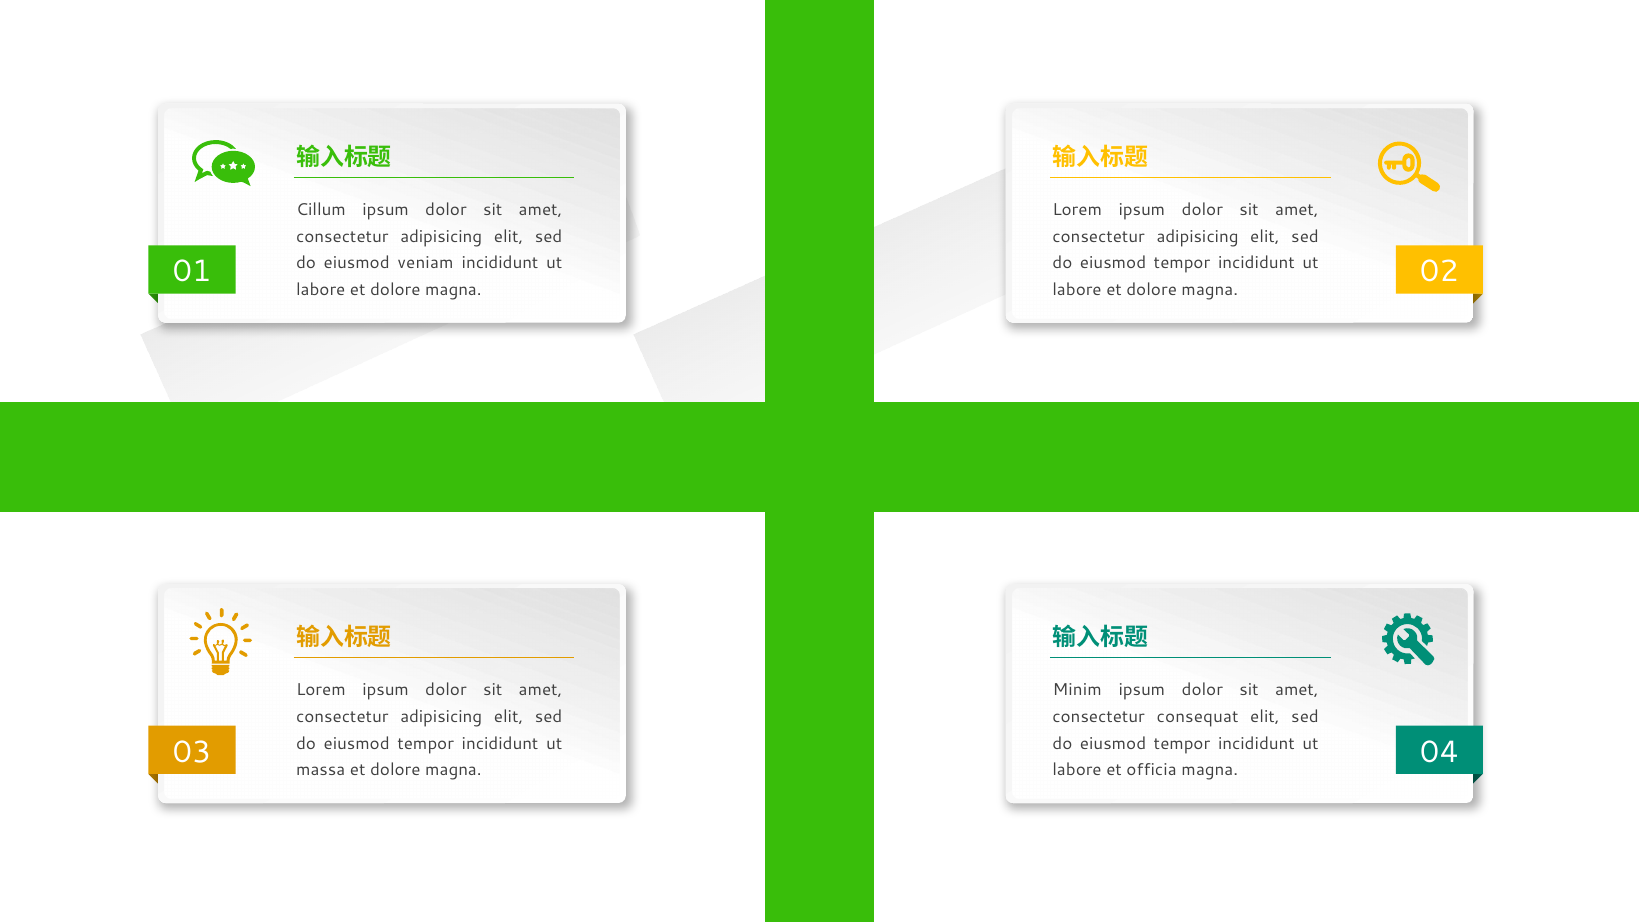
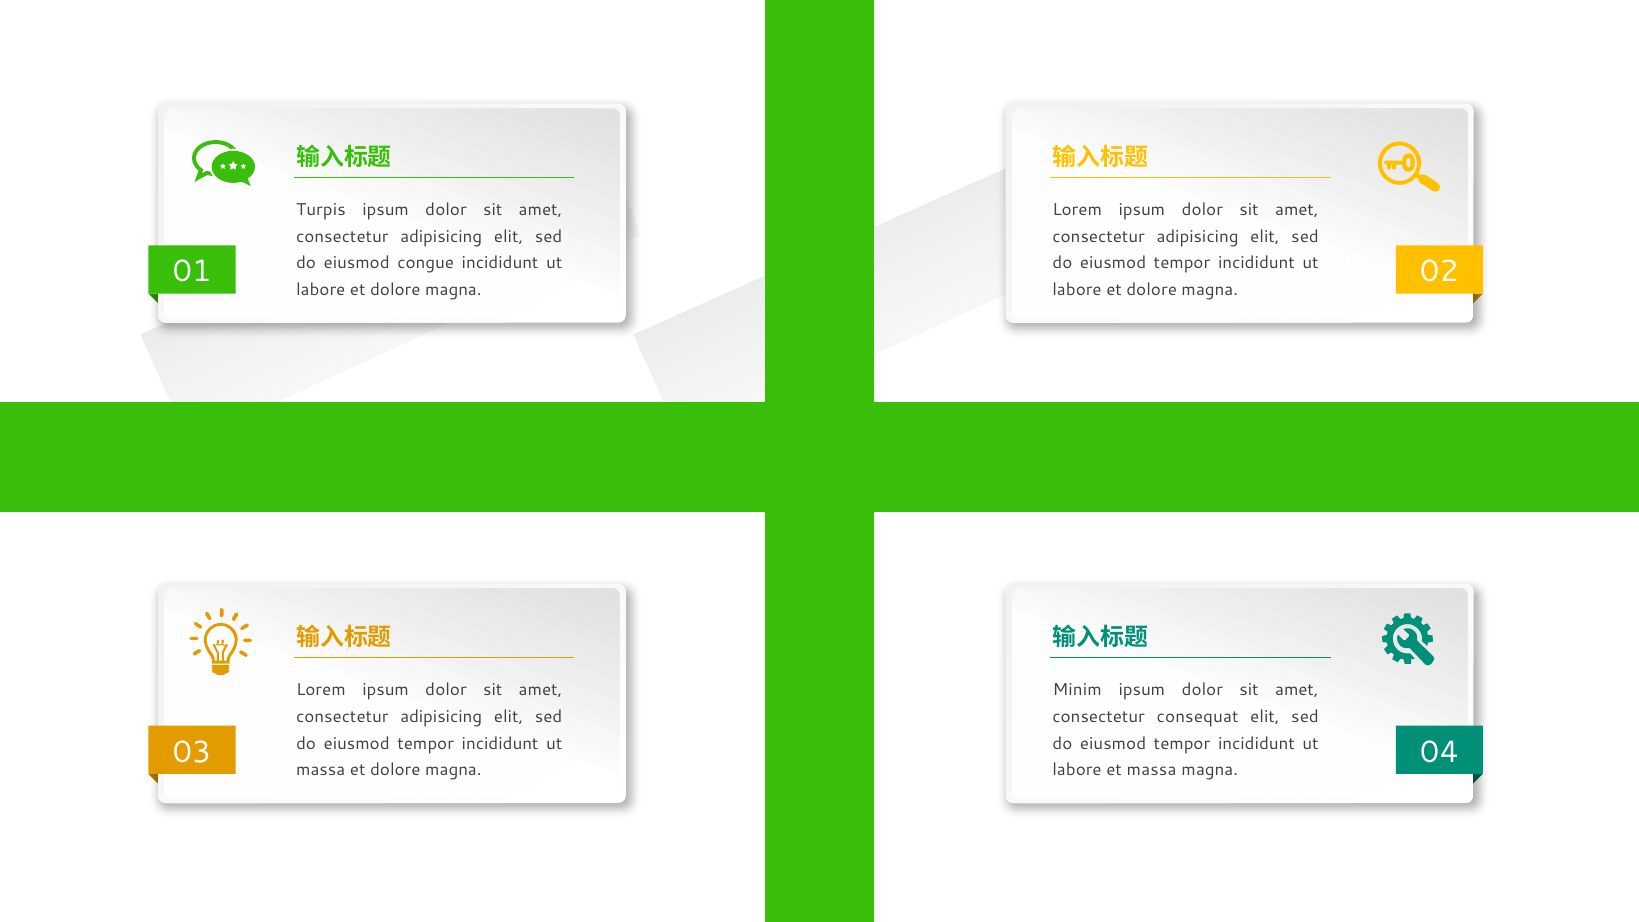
Cillum: Cillum -> Turpis (321, 210)
veniam: veniam -> congue (426, 263)
et officia: officia -> massa (1152, 770)
